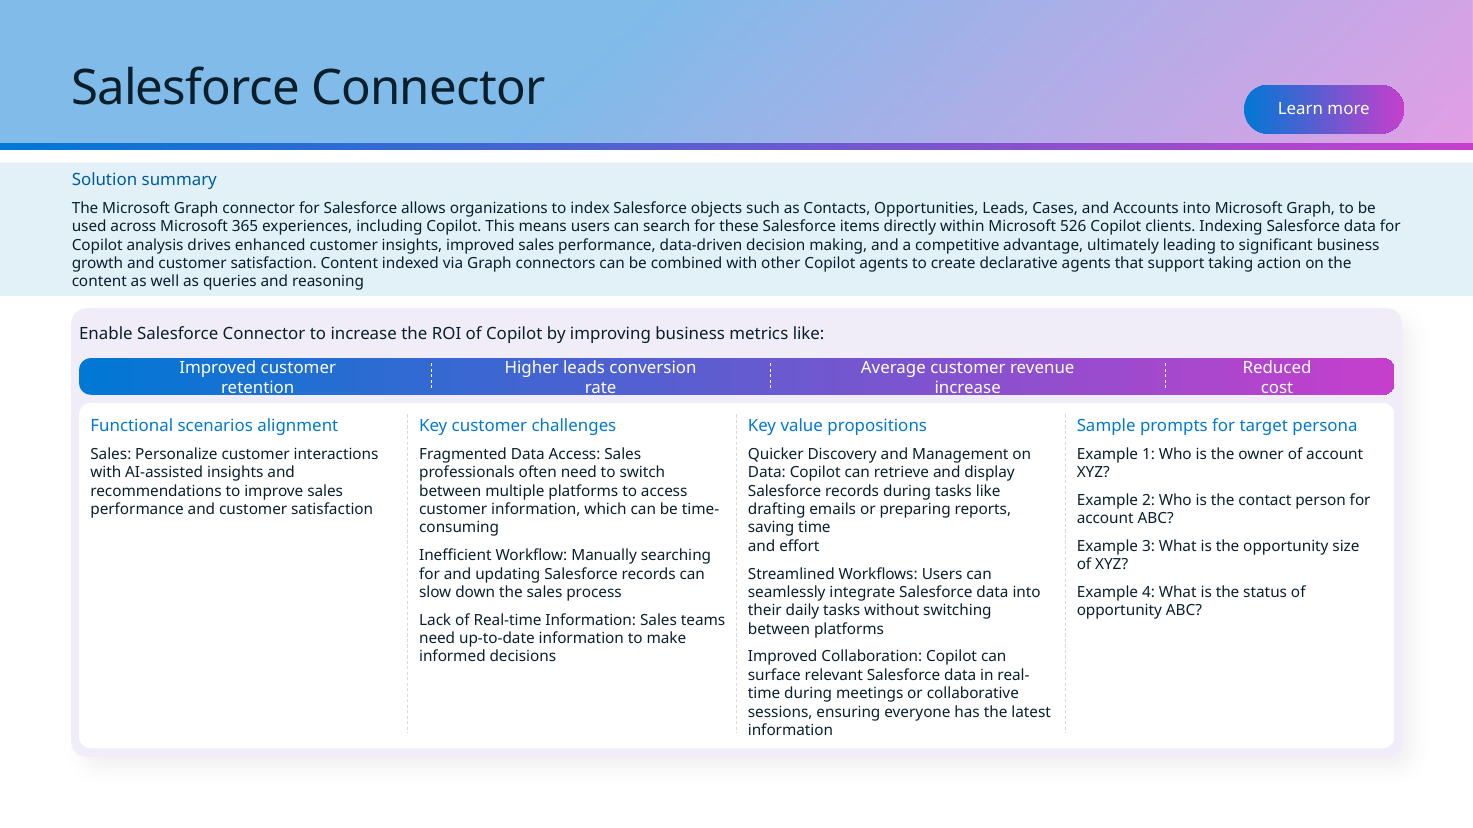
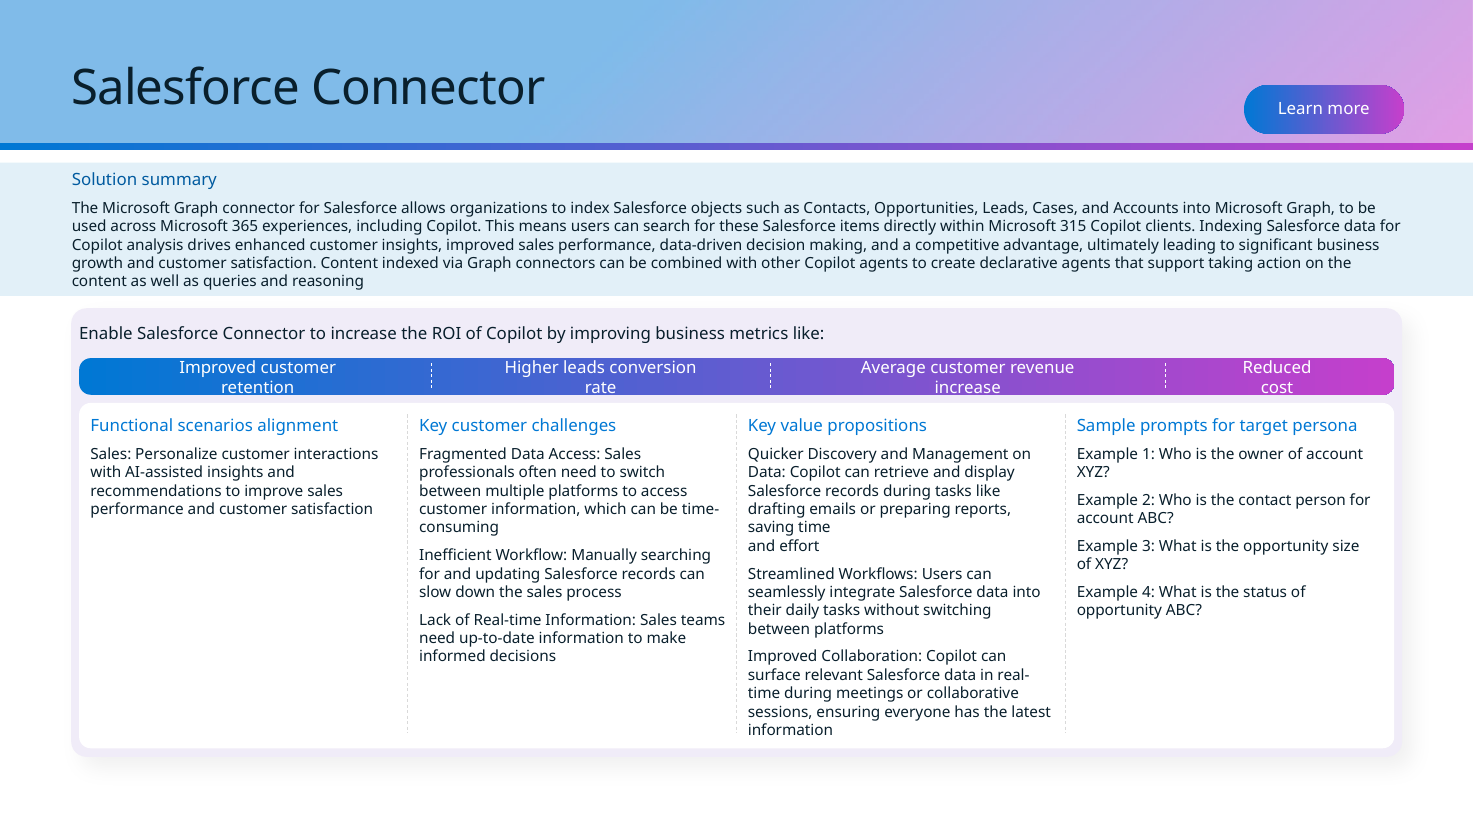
526: 526 -> 315 (1073, 227)
